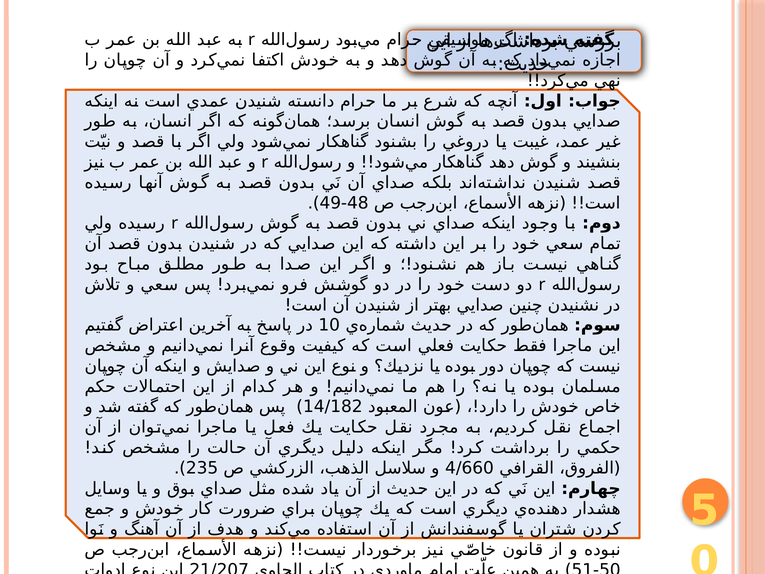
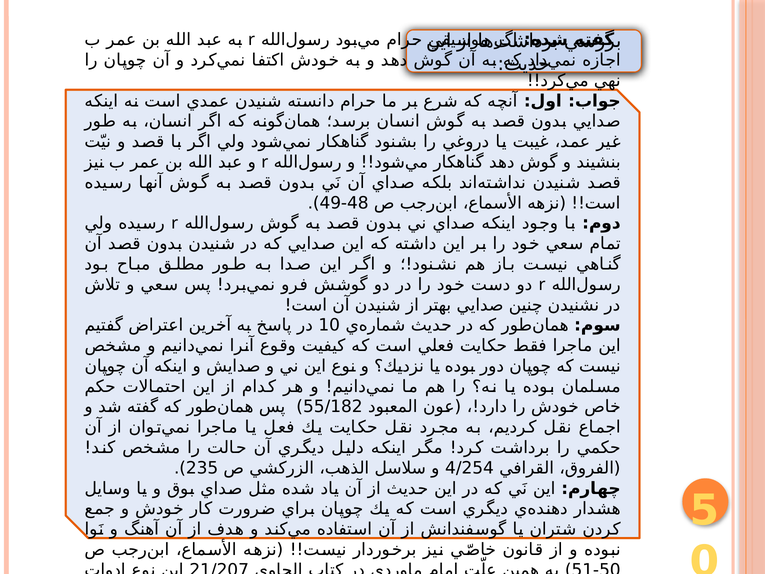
14/182: 14/182 -> 55/182 (333, 407)
4/660: 4/660 -> 4/254 (470, 468)
